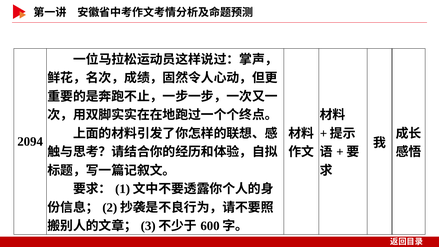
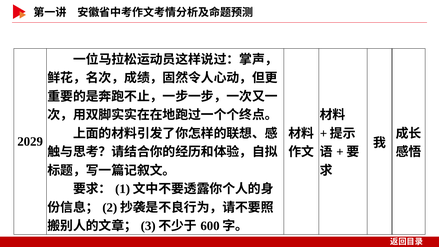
2094: 2094 -> 2029 (30, 142)
